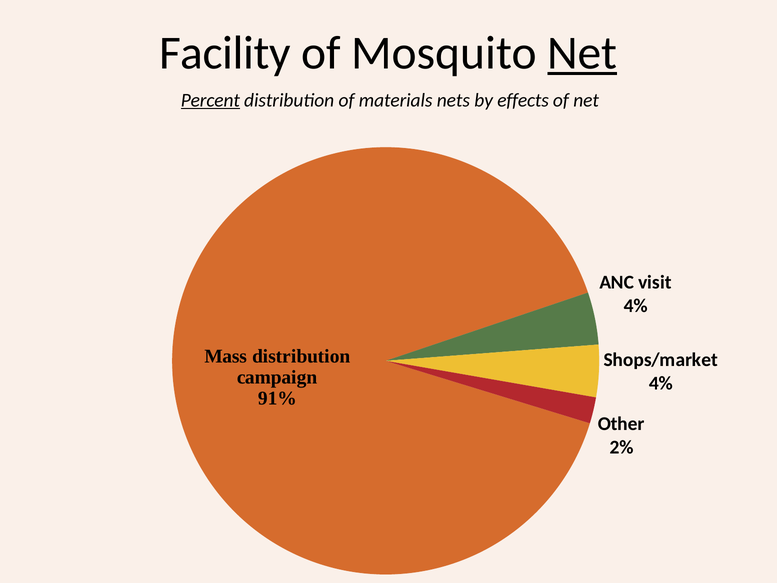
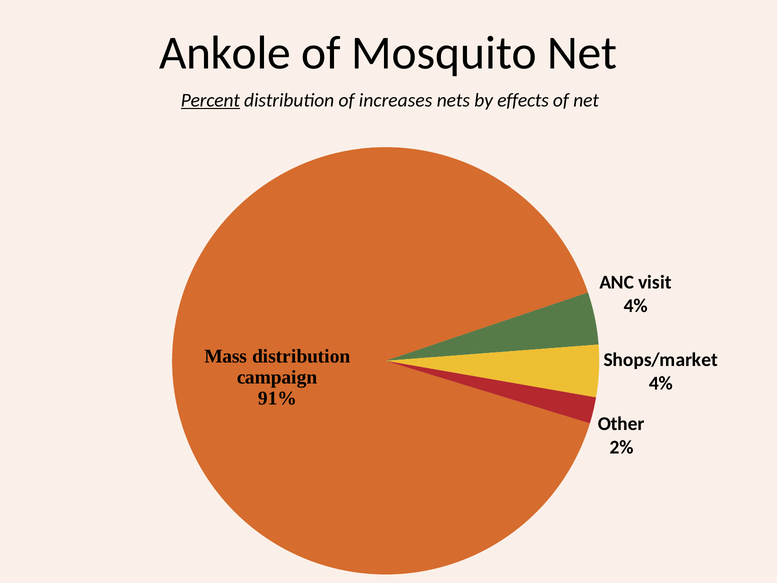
Facility: Facility -> Ankole (225, 53)
Net underline: present -> none (582, 53)
materials: materials -> increases (396, 100)
